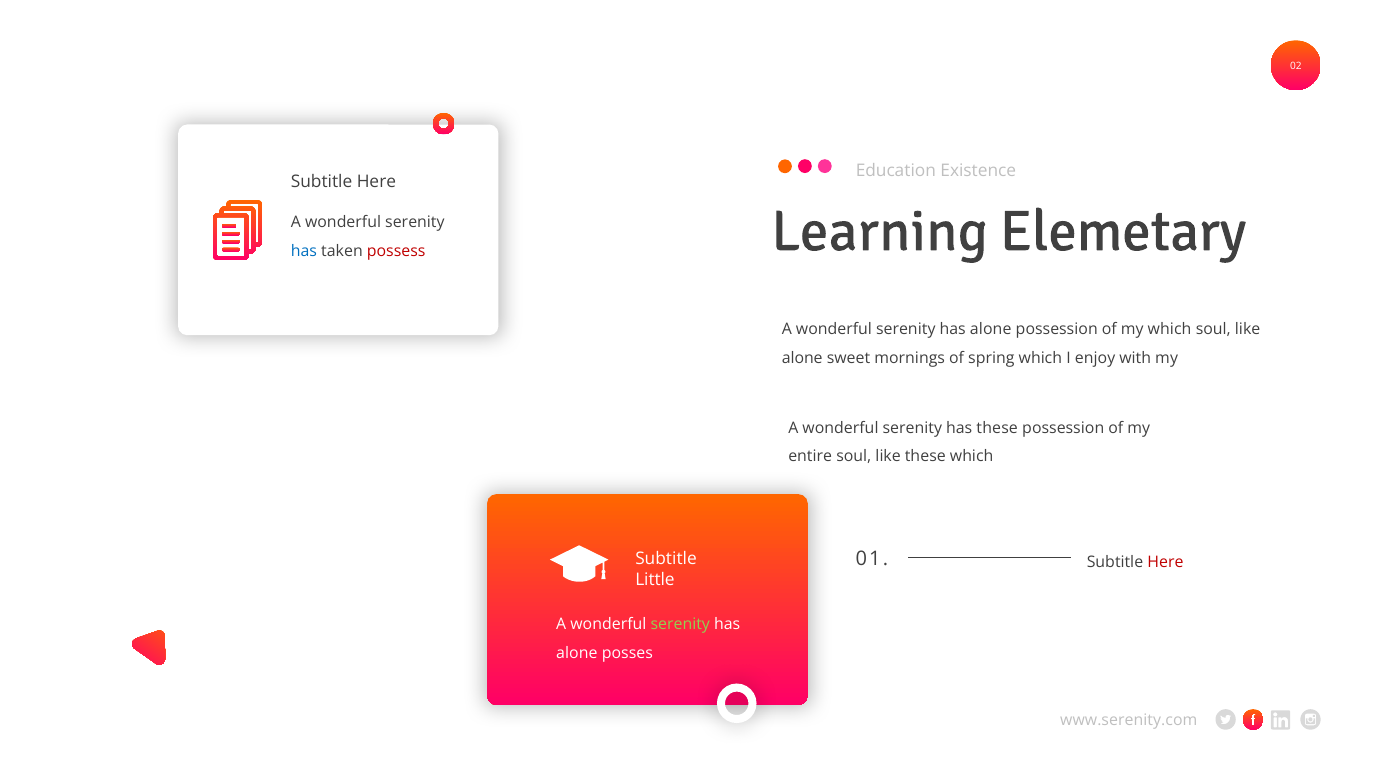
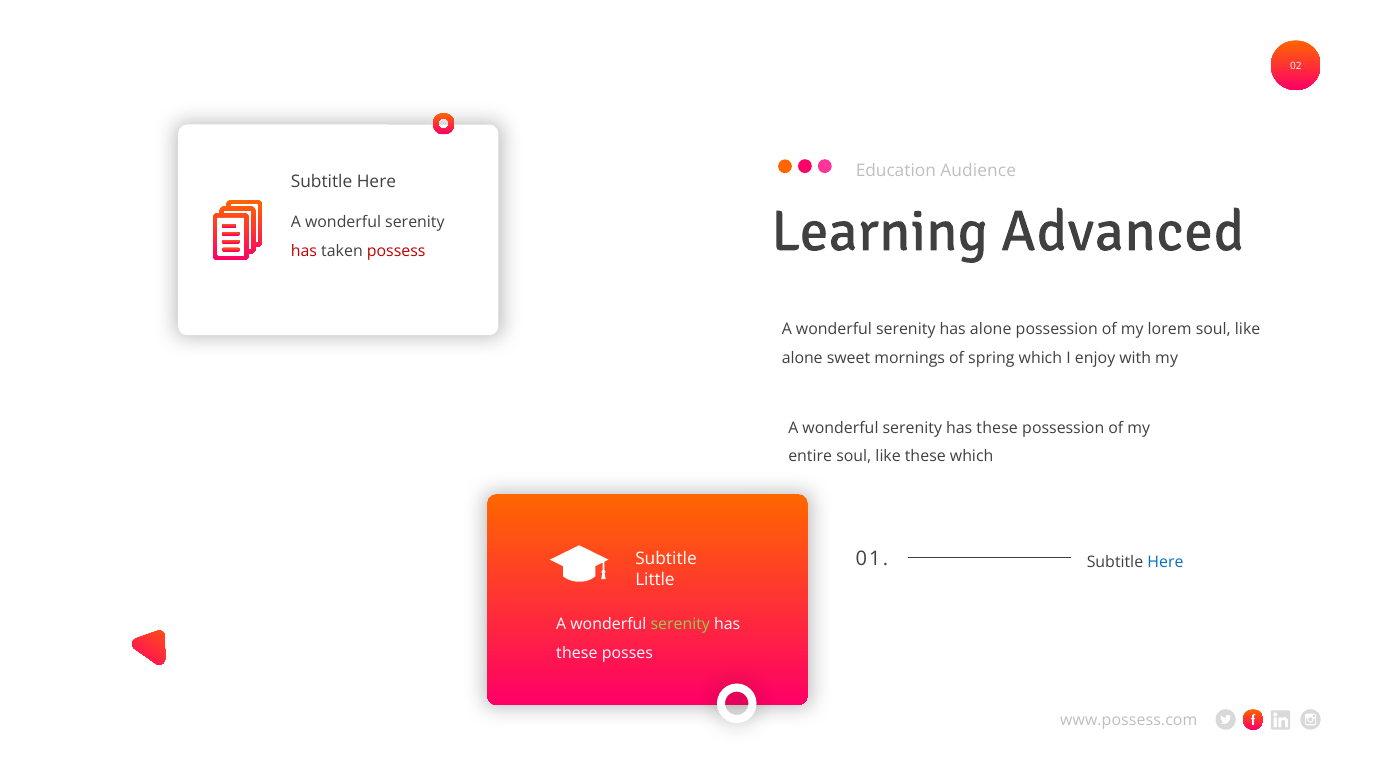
Existence: Existence -> Audience (978, 171)
Elemetary: Elemetary -> Advanced (1123, 231)
has colour: blue -> red (304, 251)
my which: which -> lorem (1170, 330)
Here colour: red -> blue (1165, 563)
alone: alone -> these (577, 653)
www.serenity.com: www.serenity.com -> www.possess.com (1129, 720)
